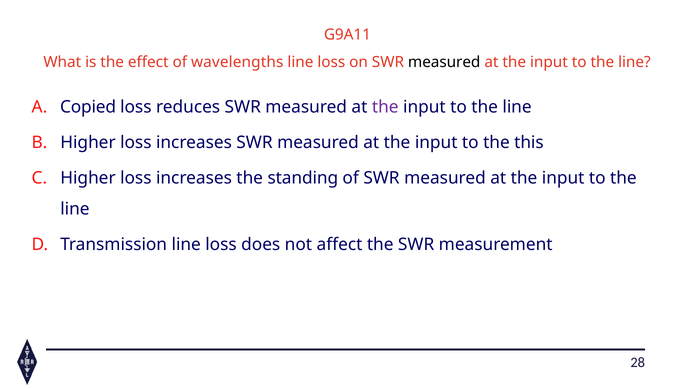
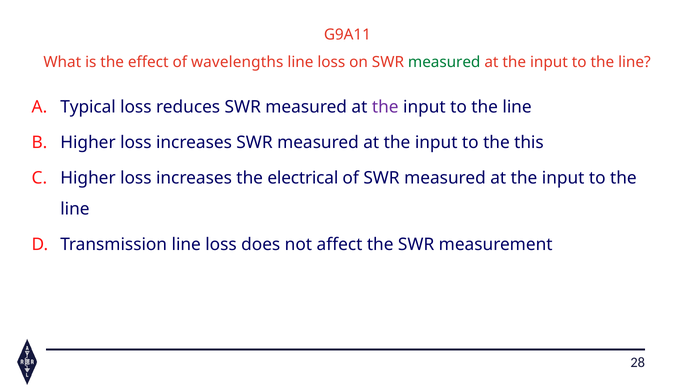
measured colour: black -> green (444, 62)
Copied: Copied -> Typical (88, 107)
standing: standing -> electrical (303, 178)
